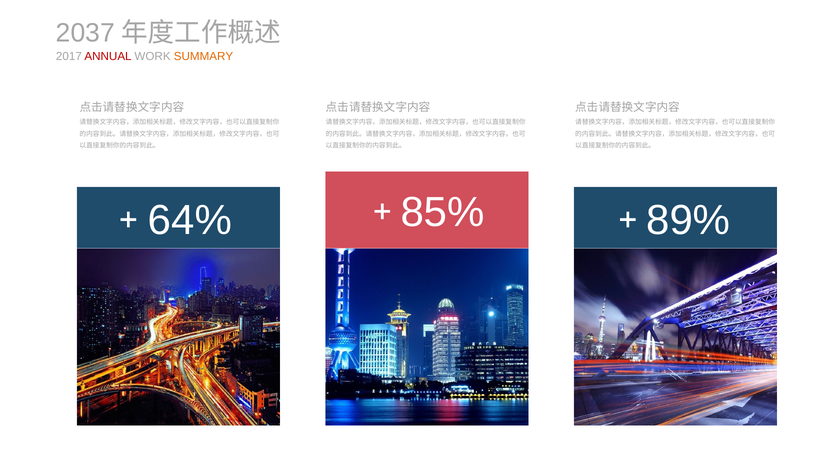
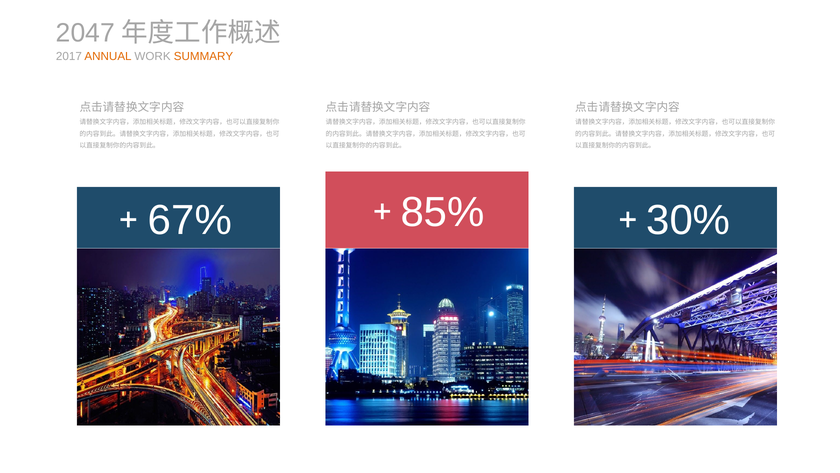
2037: 2037 -> 2047 (85, 33)
ANNUAL colour: red -> orange (108, 56)
64%: 64% -> 67% (190, 220)
89%: 89% -> 30% (688, 220)
